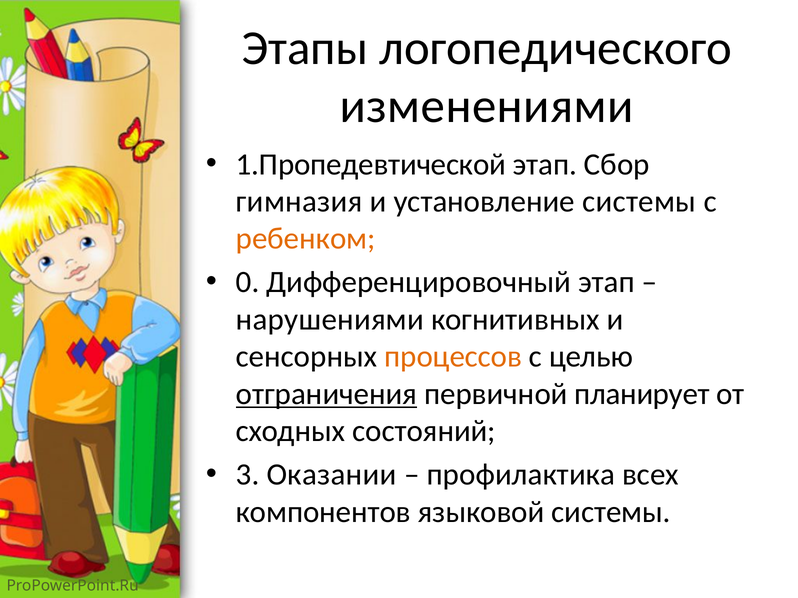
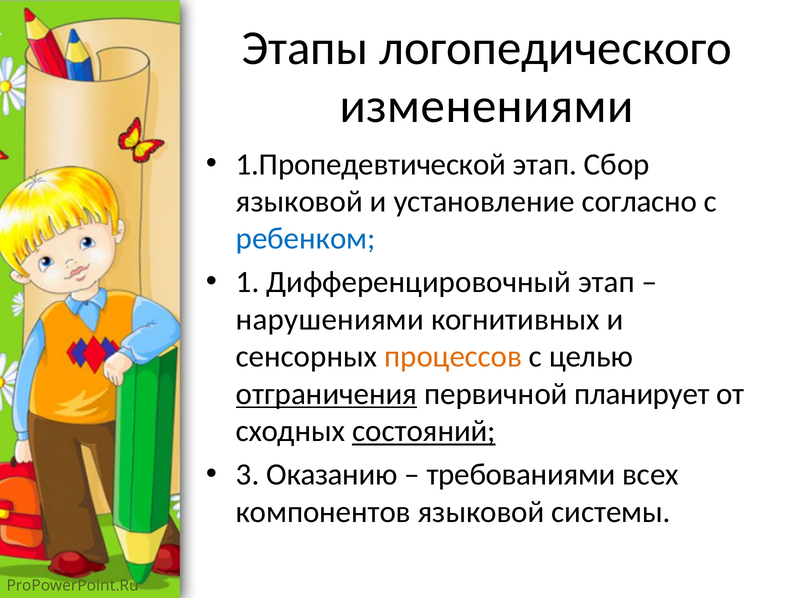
гимназия: гимназия -> языковой (299, 202)
установление системы: системы -> согласно (639, 202)
ребенком colour: orange -> blue (306, 239)
0: 0 -> 1 (248, 282)
состояний underline: none -> present (424, 431)
Оказании: Оказании -> Оказанию (332, 475)
профилактика: профилактика -> требованиями (521, 475)
